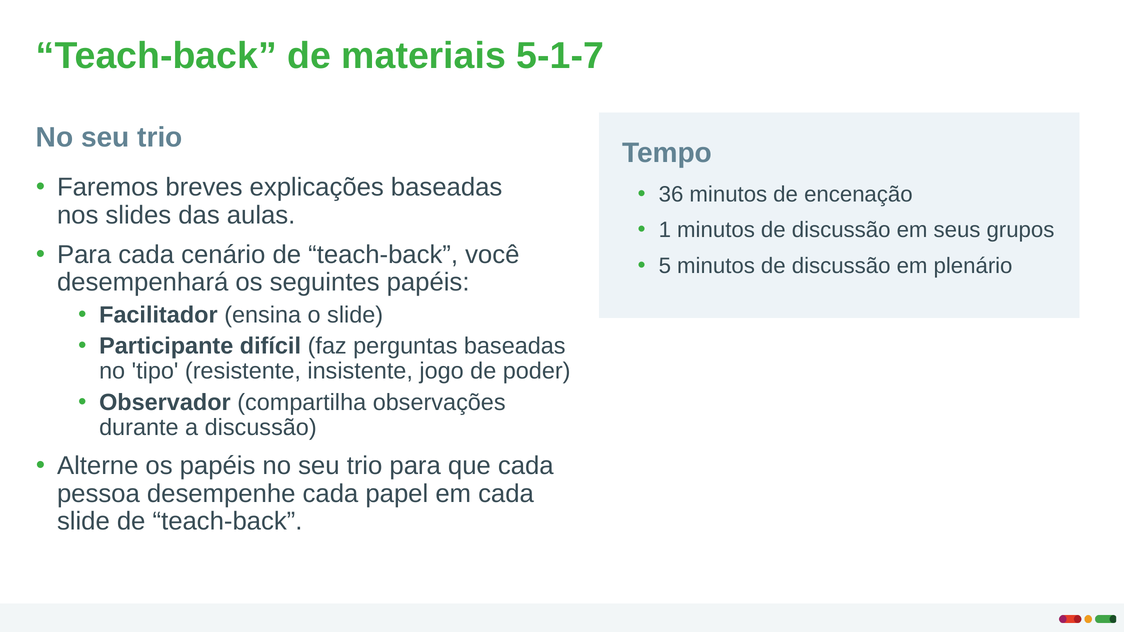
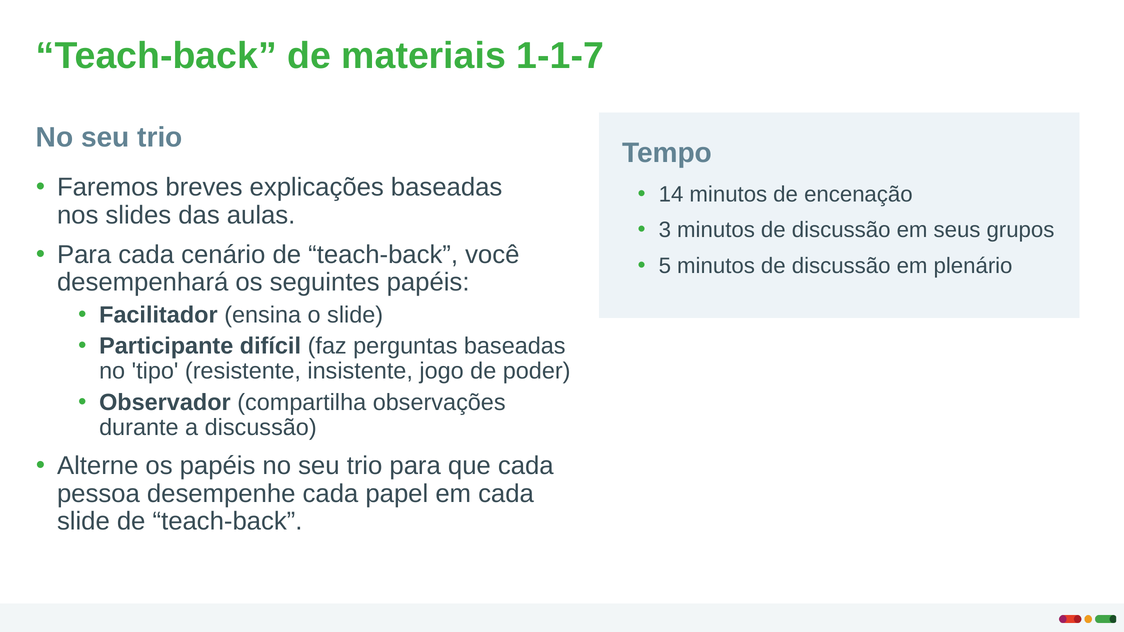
5-1-7: 5-1-7 -> 1-1-7 (560, 56)
36: 36 -> 14 (671, 194)
1: 1 -> 3 (665, 230)
